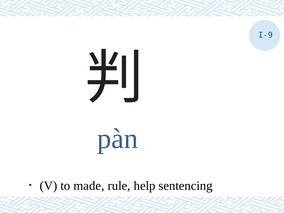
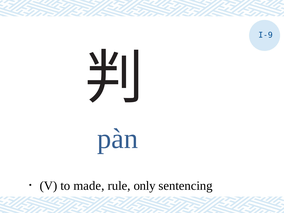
help: help -> only (145, 186)
